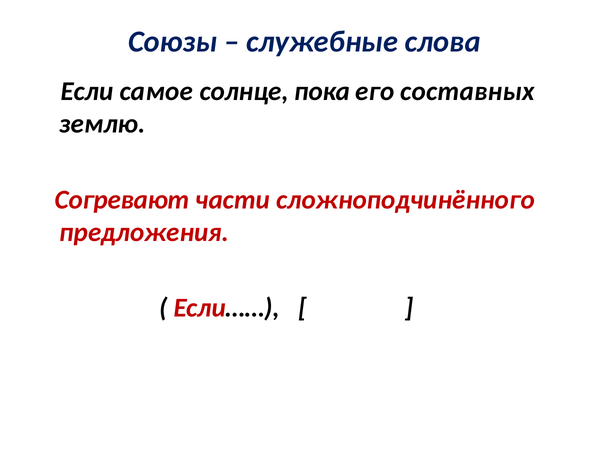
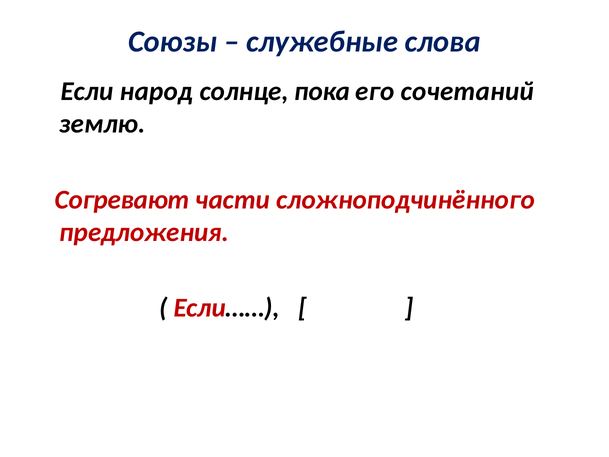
самое: самое -> народ (156, 91)
составных: составных -> сочетаний (467, 91)
